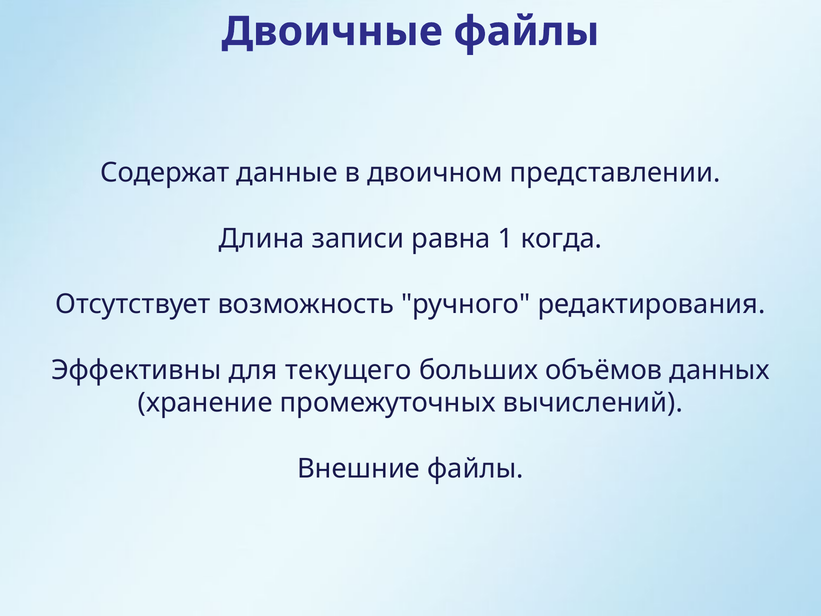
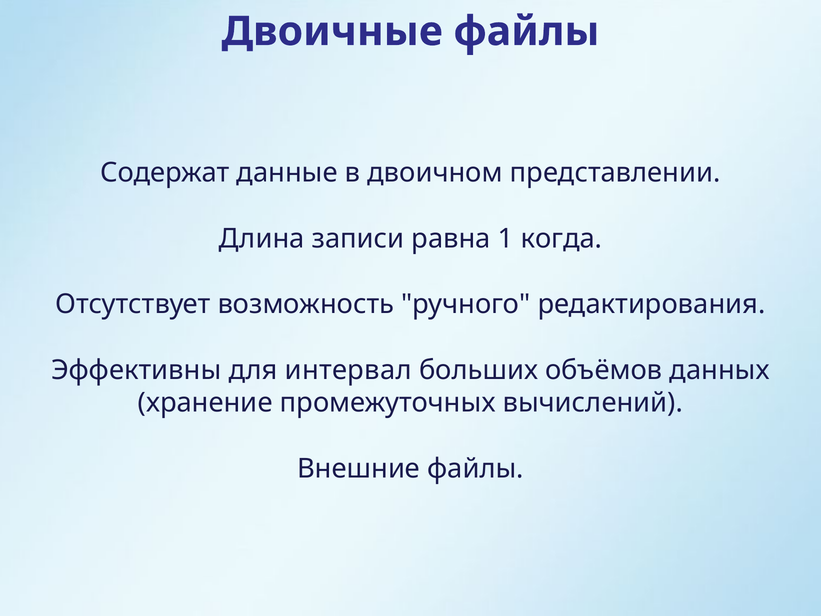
текущего: текущего -> интервал (348, 370)
